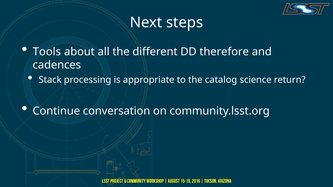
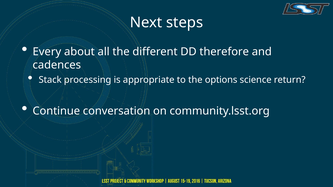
Tools: Tools -> Every (47, 52)
catalog: catalog -> options (221, 80)
